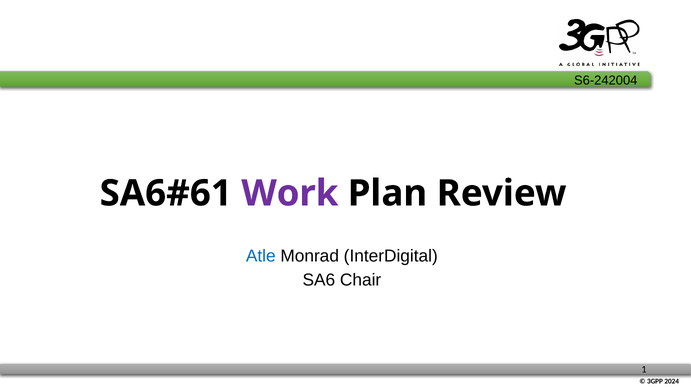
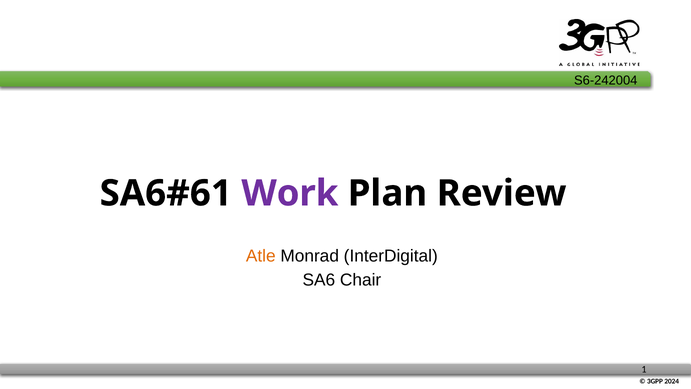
Atle colour: blue -> orange (261, 256)
